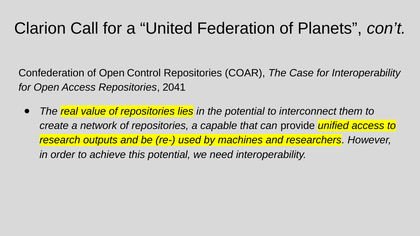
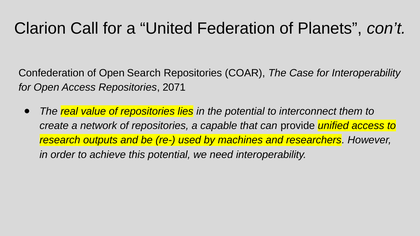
Control: Control -> Search (144, 73)
2041: 2041 -> 2071 (174, 88)
